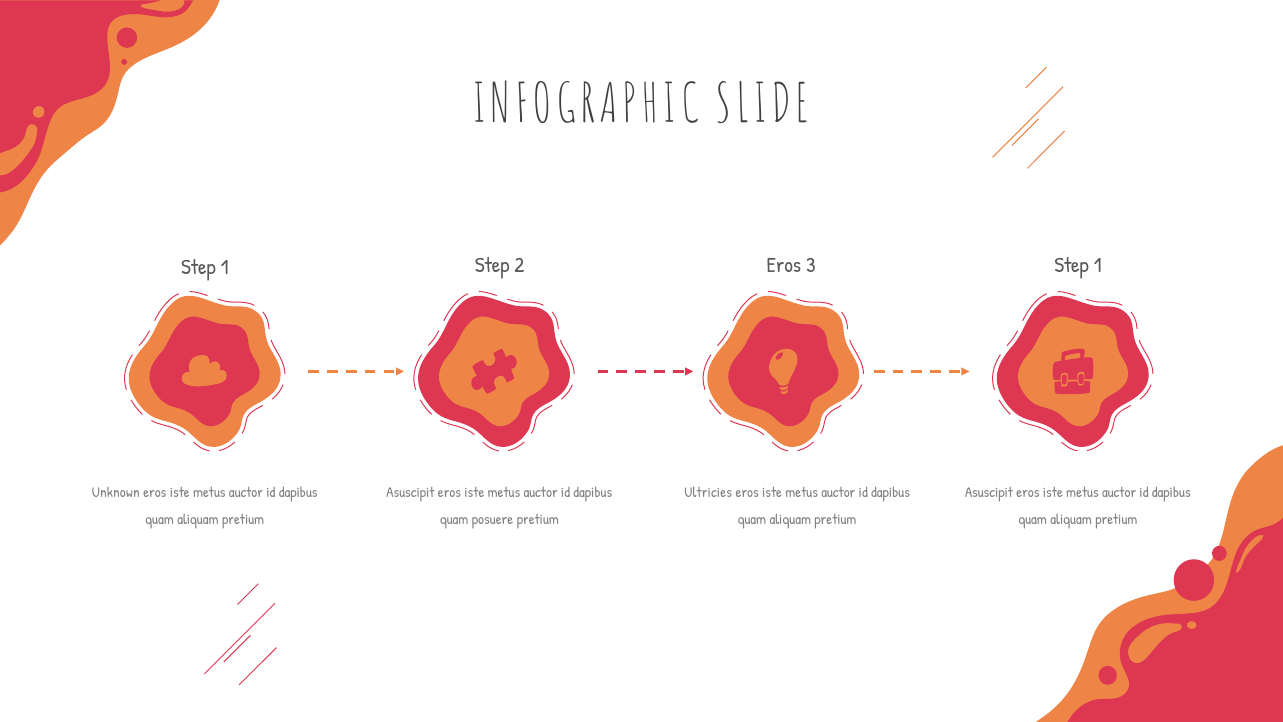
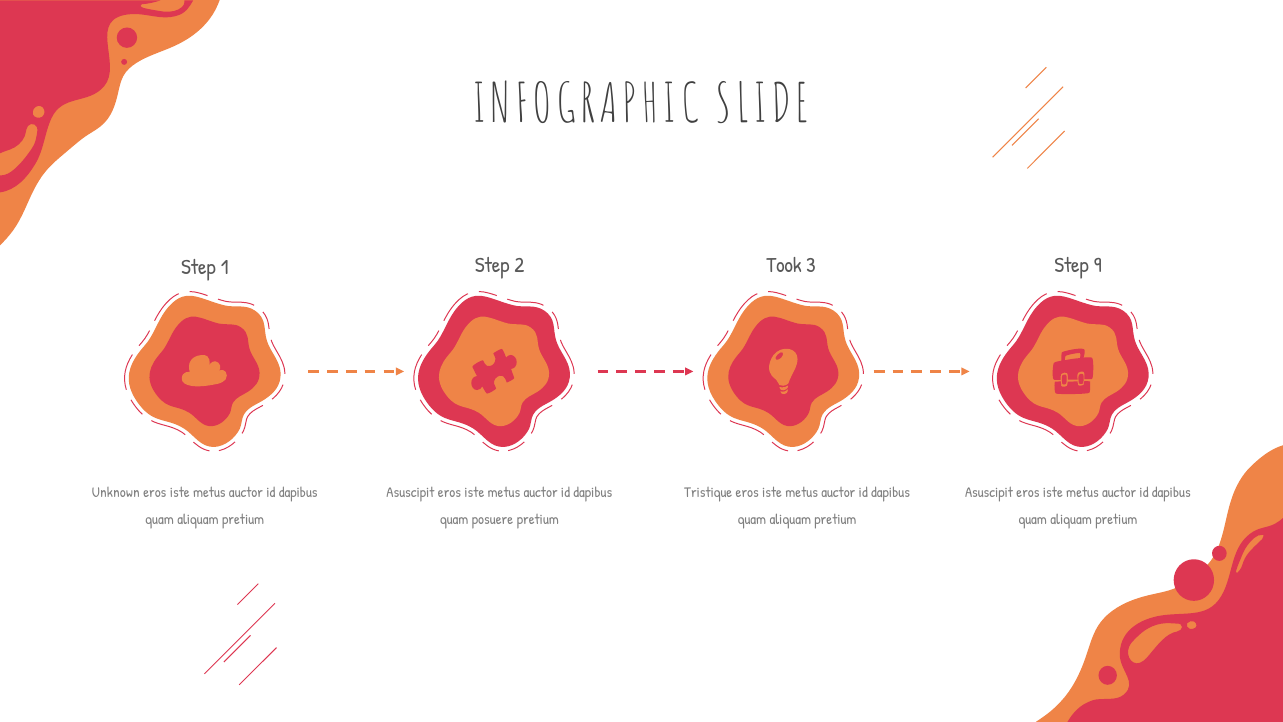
Eros: Eros -> Took (784, 265)
3 Step 1: 1 -> 9 (1098, 265)
Ultricies: Ultricies -> Tristique (708, 493)
